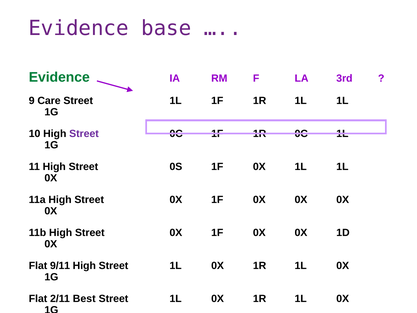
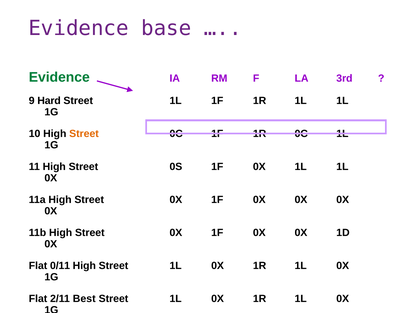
Care: Care -> Hard (49, 101)
Street colour: purple -> orange (84, 134)
9/11: 9/11 -> 0/11 (60, 266)
